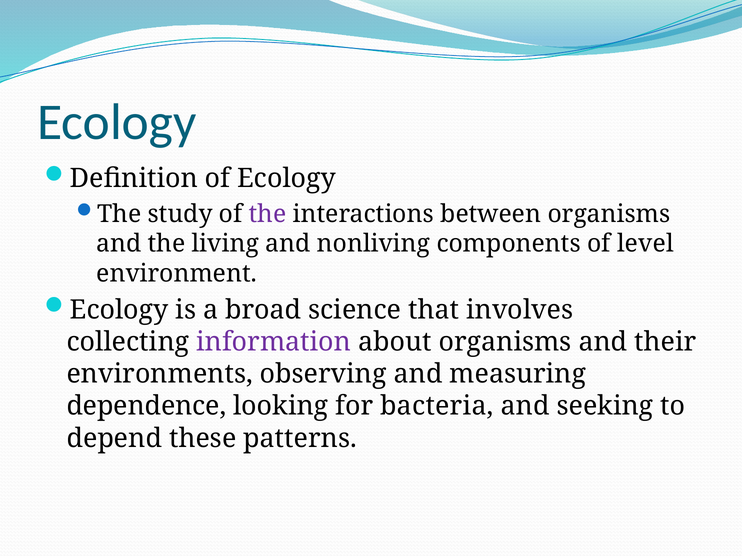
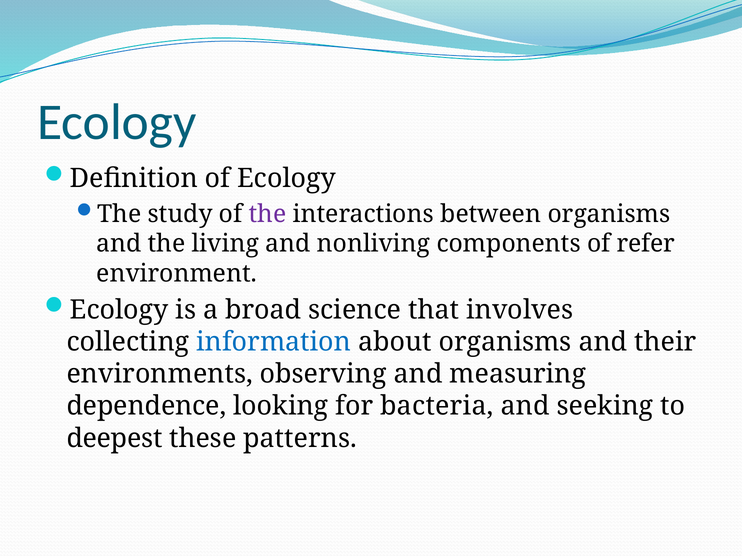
level: level -> refer (646, 244)
information colour: purple -> blue (274, 342)
depend: depend -> deepest (115, 439)
